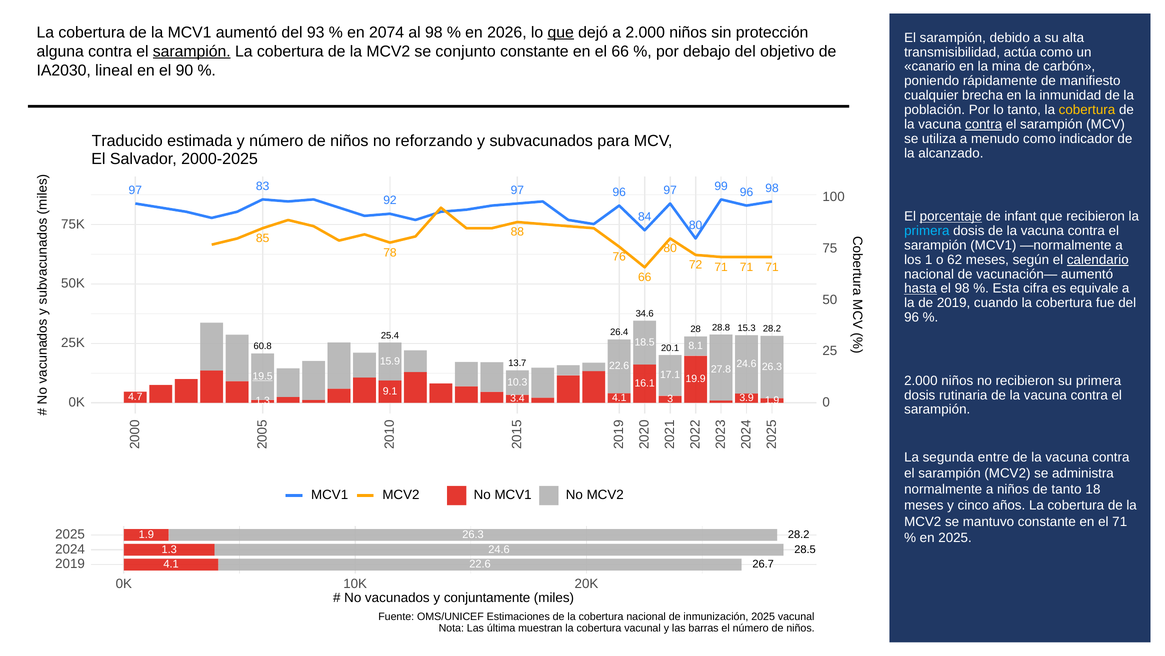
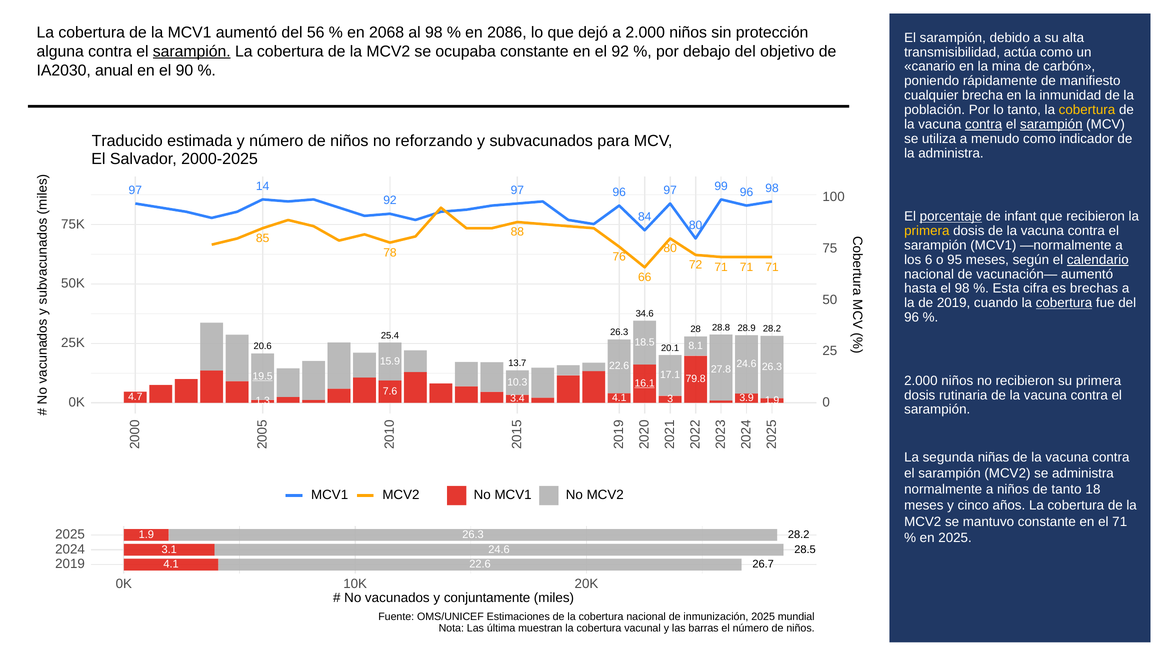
93: 93 -> 56 (316, 32)
2074: 2074 -> 2068 (387, 32)
2026: 2026 -> 2086 (507, 32)
que underline: present -> none (561, 32)
conjunto: conjunto -> ocupaba (466, 51)
el 66: 66 -> 92 (620, 51)
lineal: lineal -> anual (114, 70)
sarampión underline: none -> present (1051, 124)
la alcanzado: alcanzado -> administra (951, 153)
83: 83 -> 14 (263, 186)
primera colour: light blue -> yellow (927, 231)
los 1: 1 -> 6 (929, 259)
62: 62 -> 95 (955, 259)
hasta underline: present -> none (920, 288)
equivale: equivale -> brechas (1094, 288)
cobertura underline: none -> present (1064, 303)
15.3: 15.3 -> 28.9 (747, 328)
26.4: 26.4 -> 26.3 (619, 332)
60.8: 60.8 -> 20.6 (263, 346)
19.9: 19.9 -> 79.8 (696, 378)
16.1 underline: none -> present (645, 383)
9.1: 9.1 -> 7.6 (390, 391)
entre: entre -> niñas (993, 457)
1.3: 1.3 -> 3.1 (169, 549)
2025 vacunal: vacunal -> mundial (796, 616)
